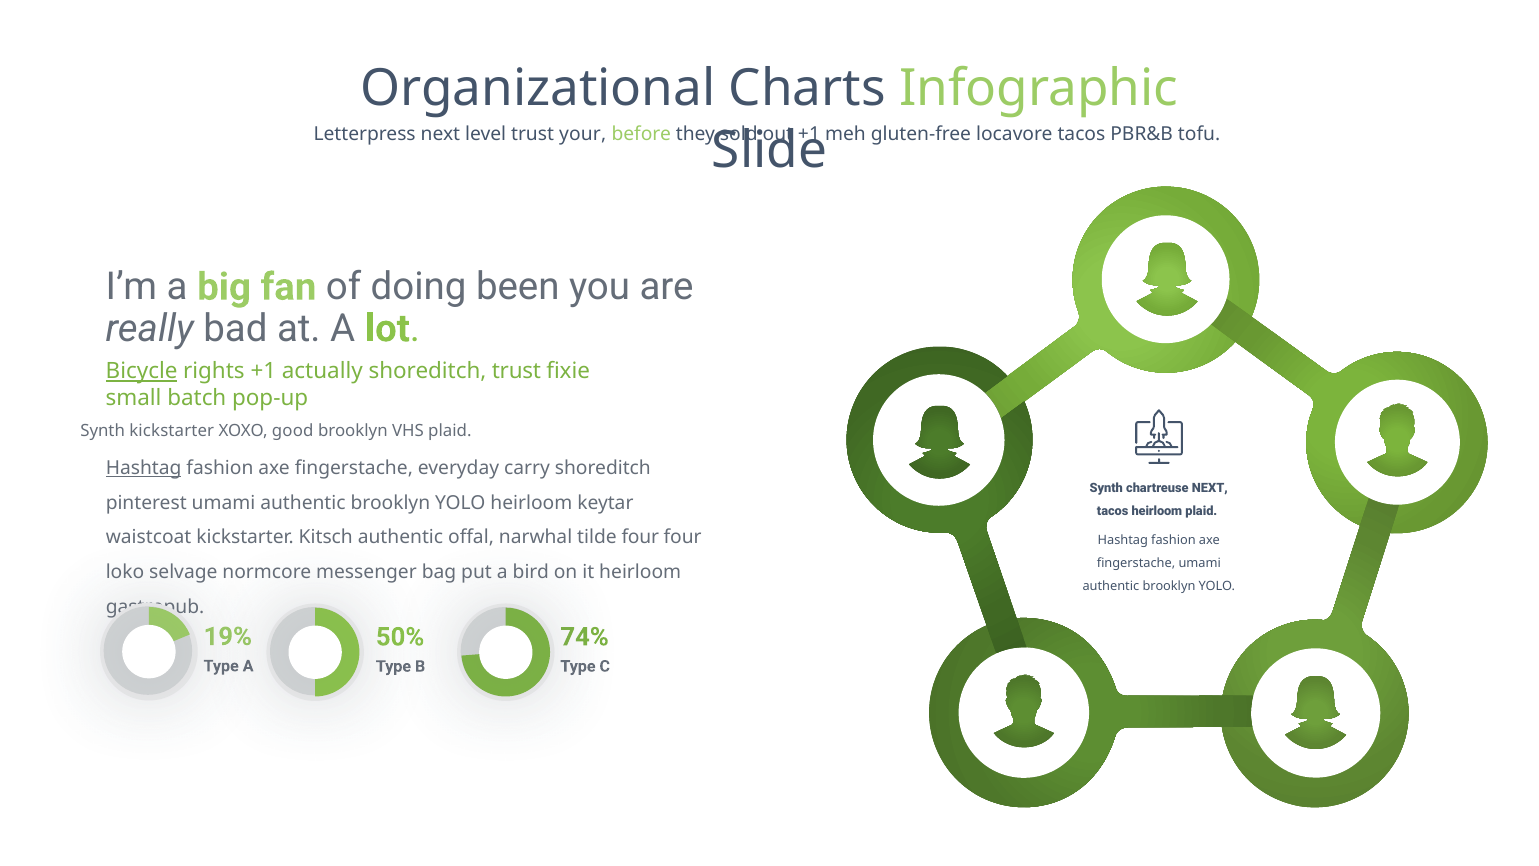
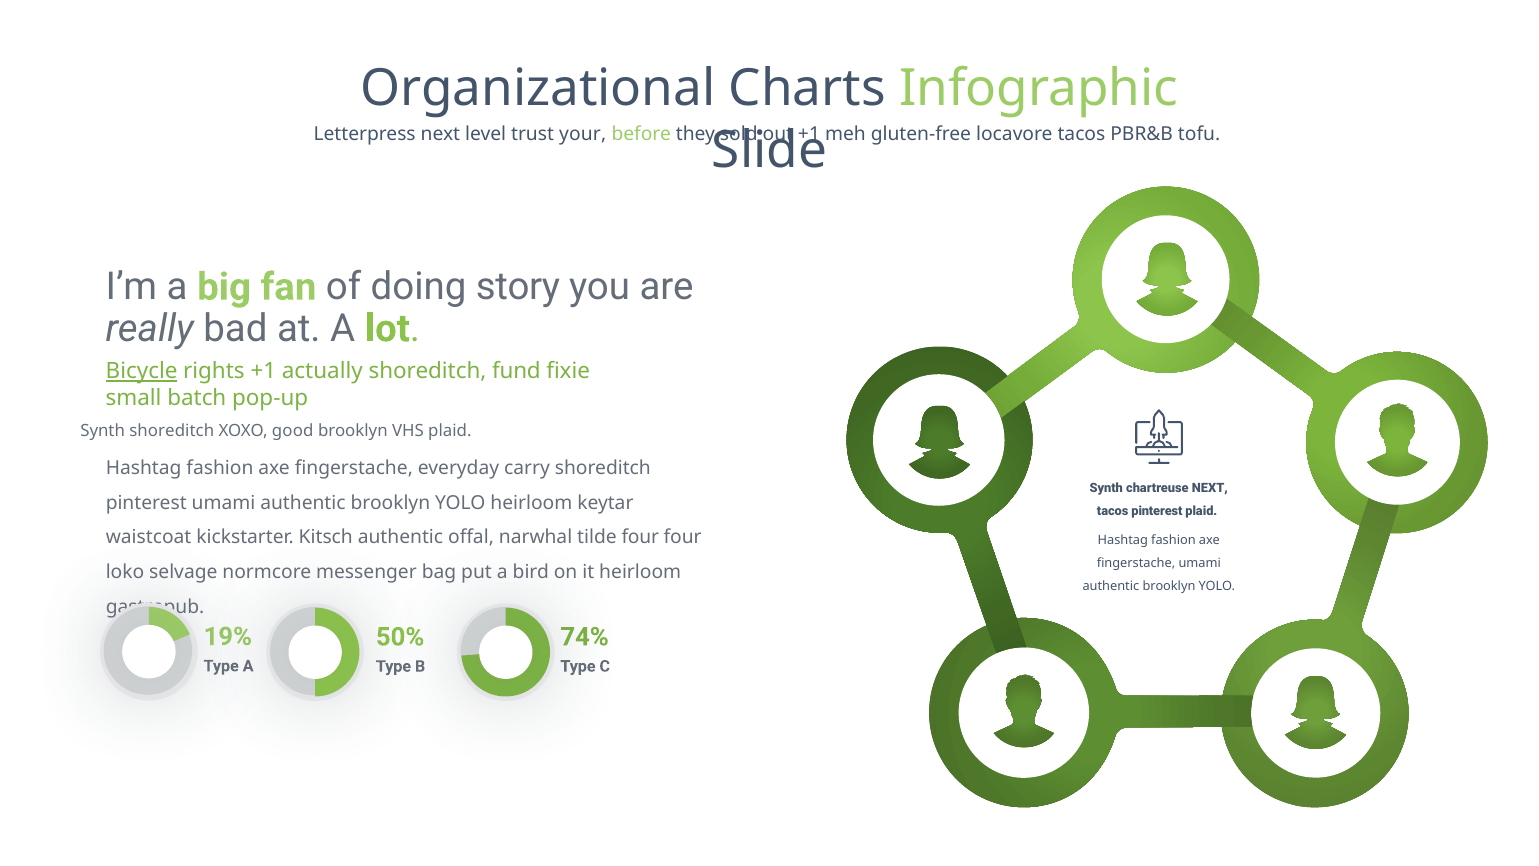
been: been -> story (518, 287)
shoreditch trust: trust -> fund (516, 371)
Synth kickstarter: kickstarter -> shoreditch (172, 431)
Hashtag underline: present -> none (144, 468)
tacos heirloom: heirloom -> pinterest (1157, 511)
